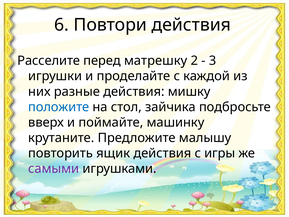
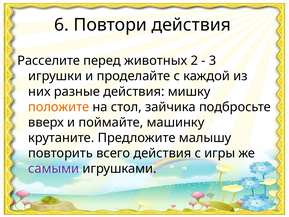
матрешку: матрешку -> животных (156, 61)
положите colour: blue -> orange (59, 107)
ящик: ящик -> всего (113, 153)
